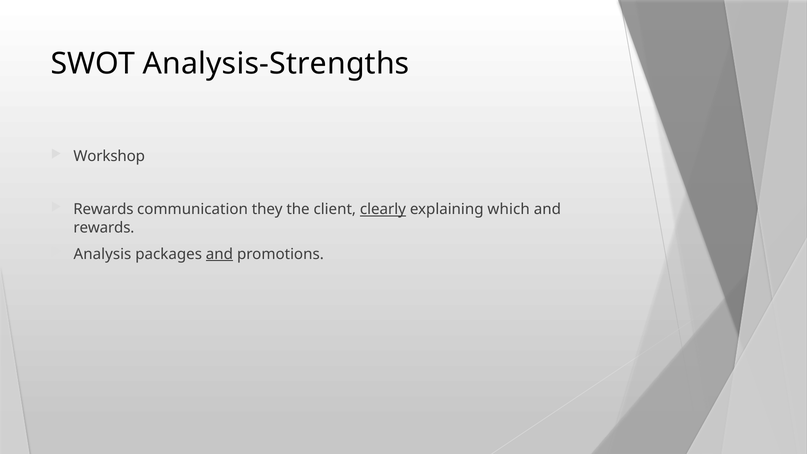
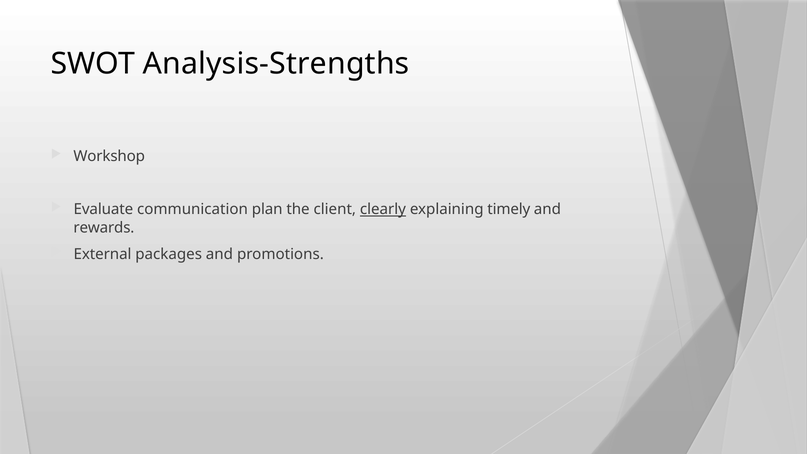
Rewards: Rewards -> Evaluate (103, 209)
they: they -> plan (267, 209)
which: which -> timely (509, 209)
Analysis: Analysis -> External (103, 254)
and underline: present -> none (219, 254)
